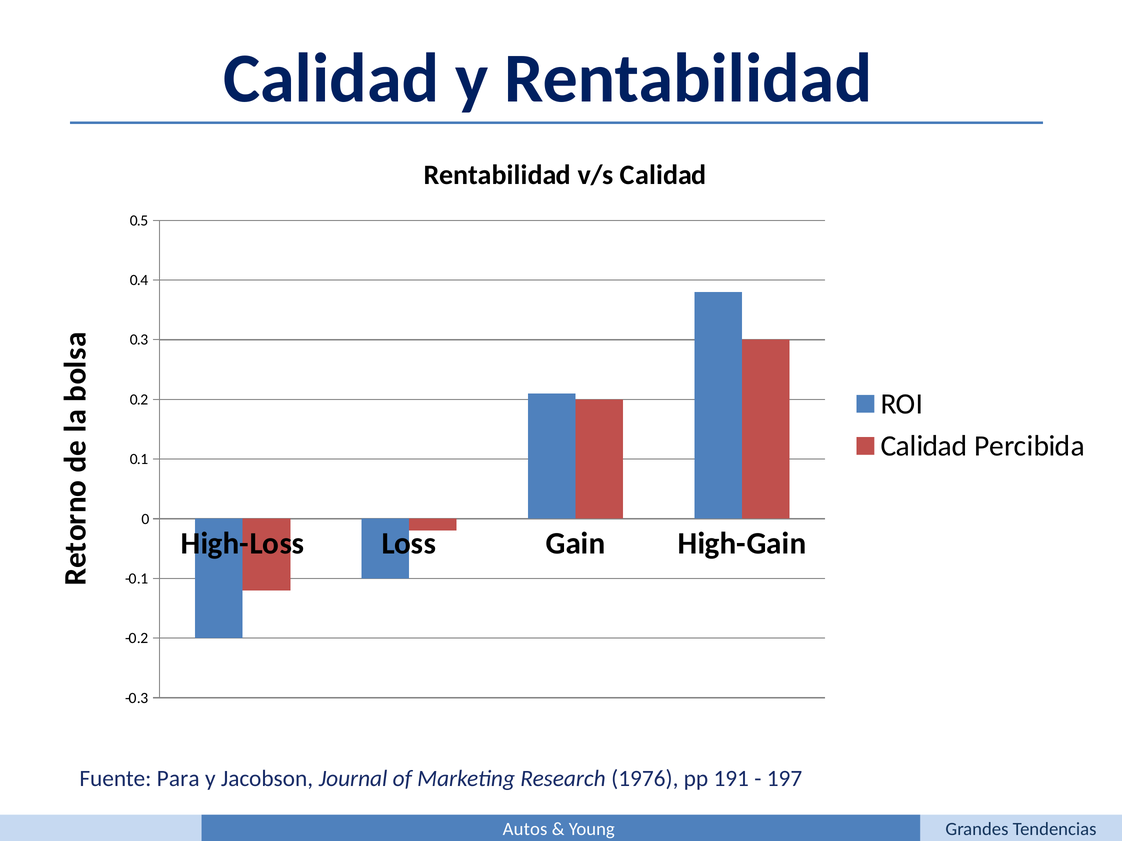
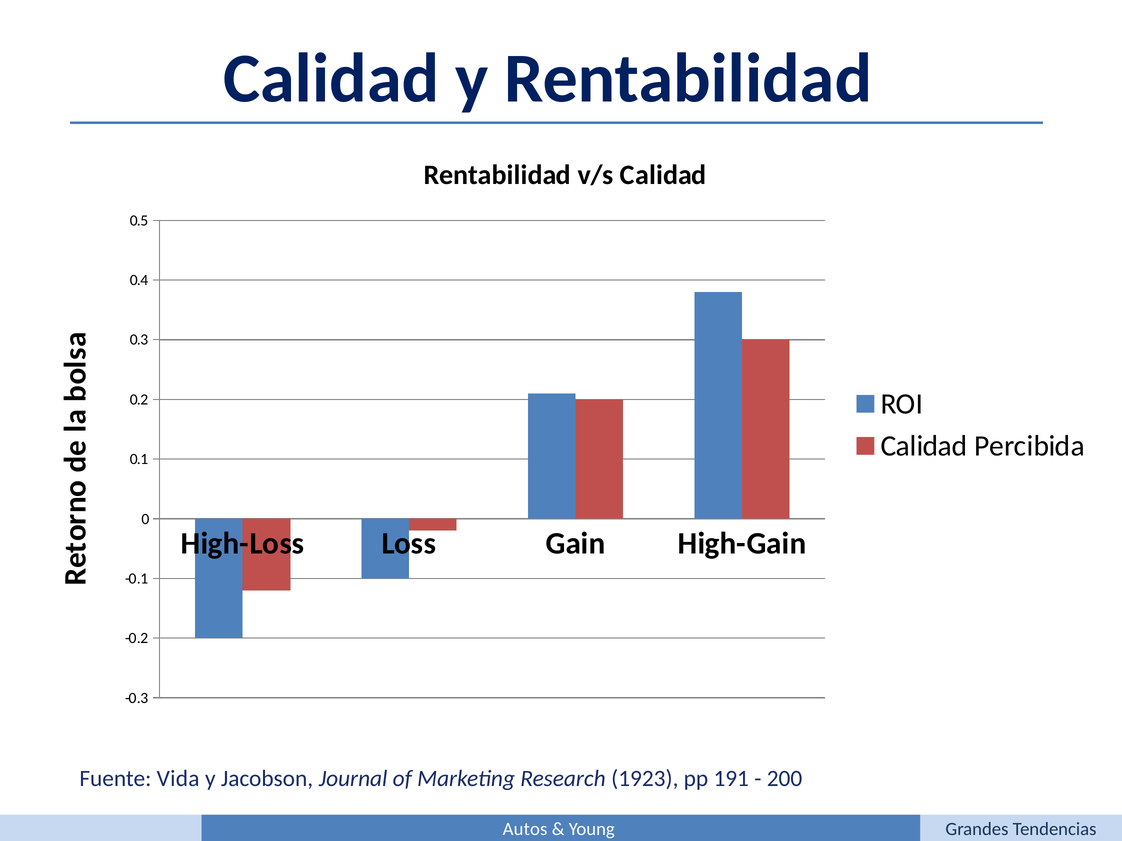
Para: Para -> Vida (178, 779)
1976: 1976 -> 1923 (645, 779)
197: 197 -> 200 (784, 779)
